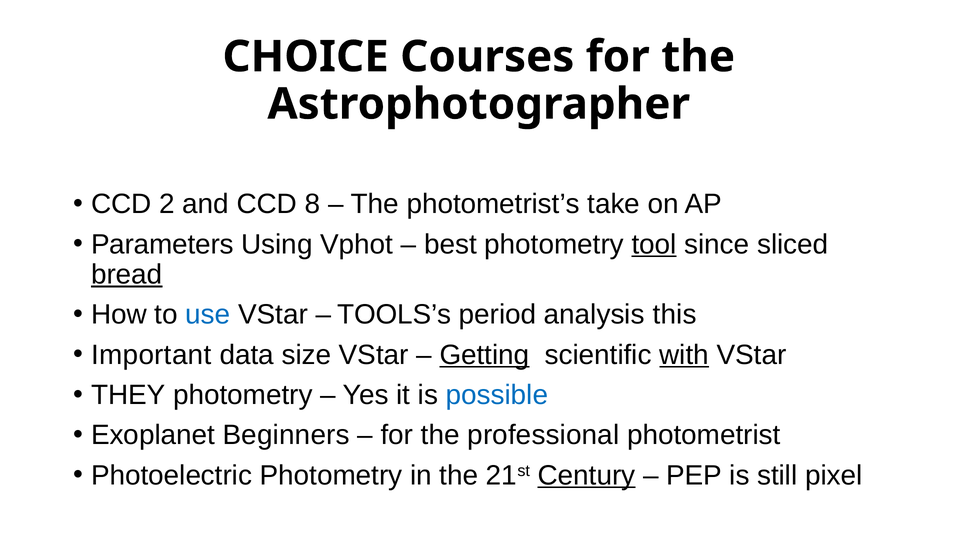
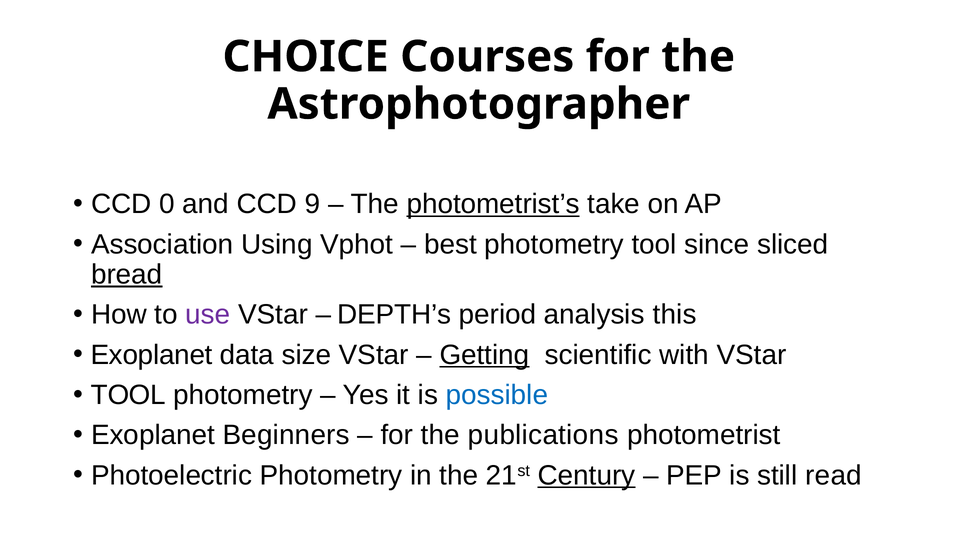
2: 2 -> 0 (167, 204)
8: 8 -> 9 (313, 204)
photometrist’s underline: none -> present (493, 204)
Parameters: Parameters -> Association (162, 244)
tool underline: present -> none (654, 244)
use colour: blue -> purple (208, 315)
TOOLS’s: TOOLS’s -> DEPTH’s (394, 315)
Important: Important -> Exoplanet (152, 355)
with underline: present -> none (684, 355)
THEY: THEY -> TOOL (128, 395)
professional: professional -> publications (543, 435)
pixel: pixel -> read (834, 475)
